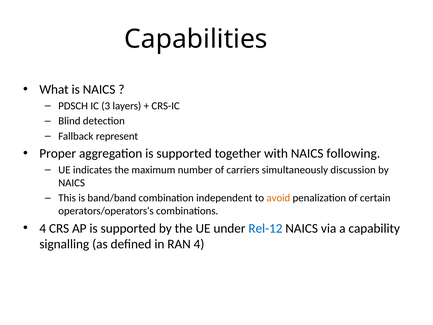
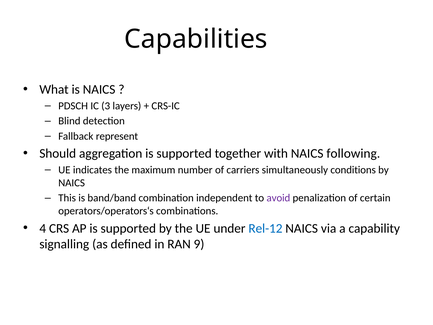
Proper: Proper -> Should (58, 153)
discussion: discussion -> conditions (353, 170)
avoid colour: orange -> purple (278, 198)
RAN 4: 4 -> 9 (199, 244)
